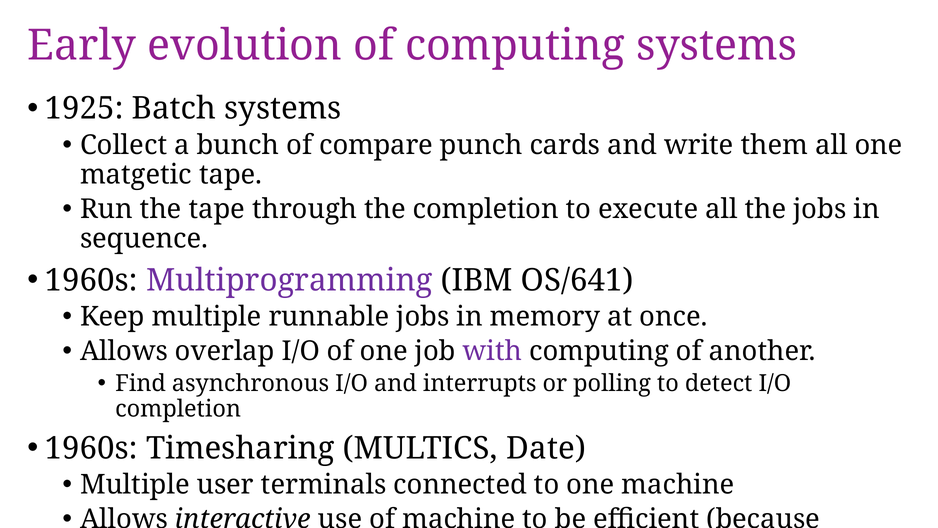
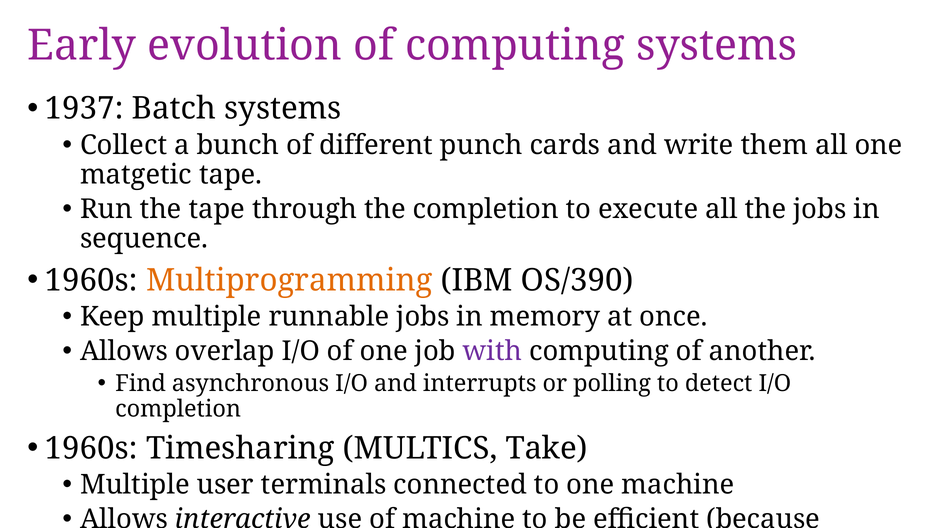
1925: 1925 -> 1937 (84, 108)
compare: compare -> different (376, 145)
Multiprogramming colour: purple -> orange (289, 280)
OS/641: OS/641 -> OS/390 (577, 280)
Date: Date -> Take (547, 448)
